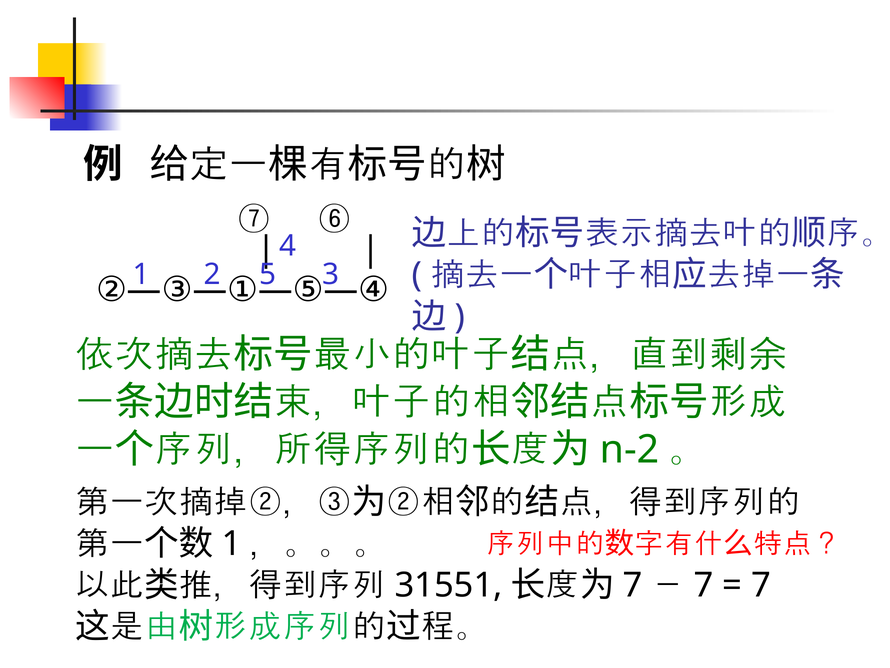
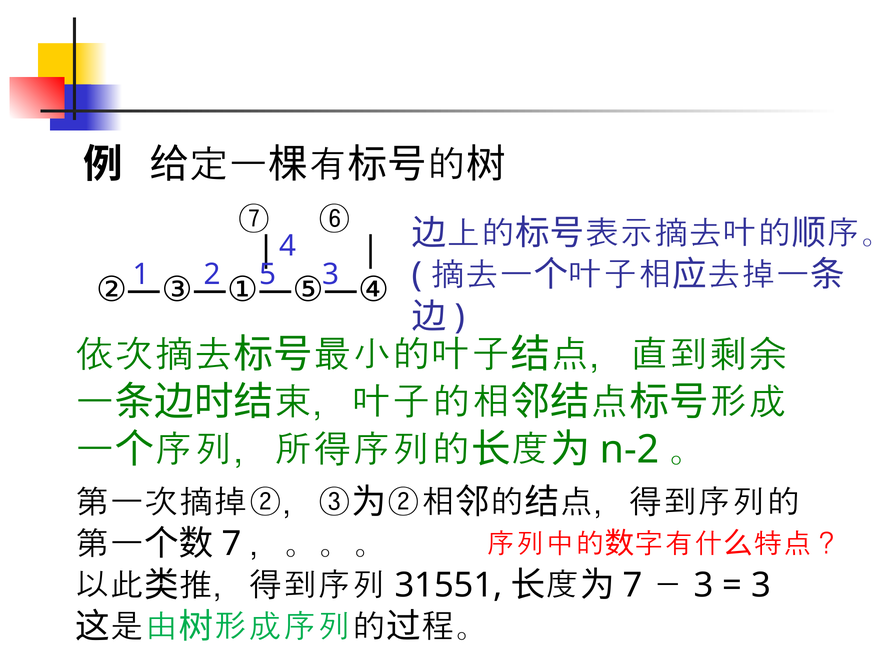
1: 1 -> 7 (232, 543)
7: 7 -> 3 (704, 585)
7: 7 -> 3 (761, 585)
